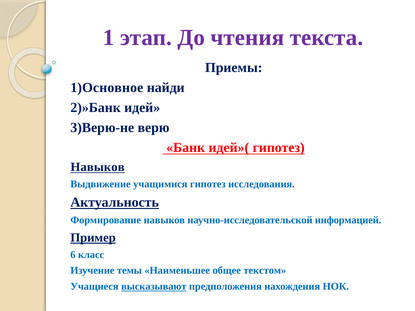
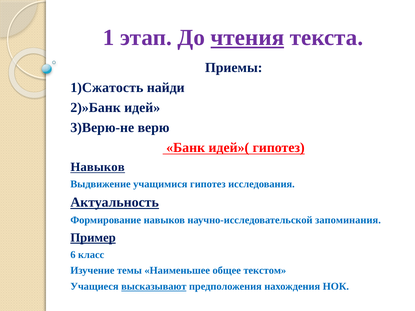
чтения underline: none -> present (247, 38)
1)Основное: 1)Основное -> 1)Сжатость (107, 88)
информацией: информацией -> запоминания (348, 220)
